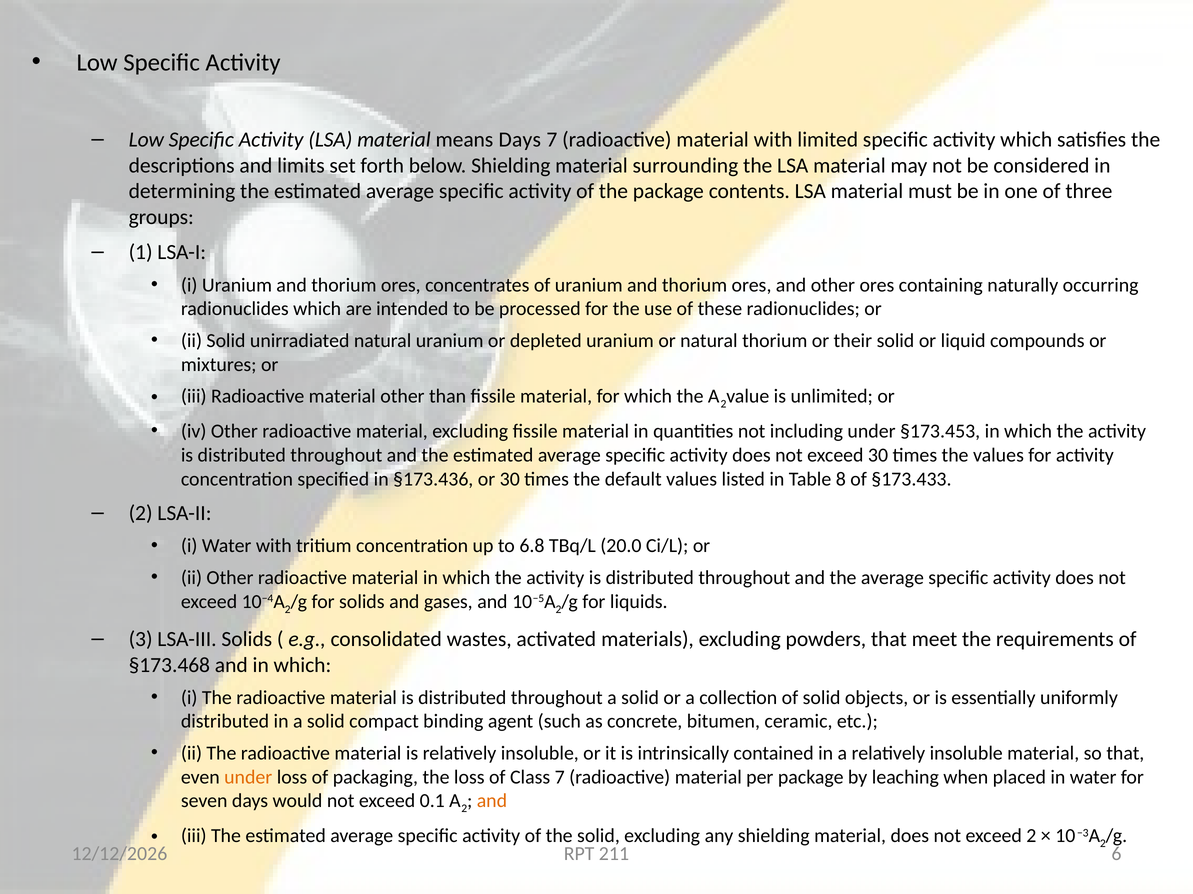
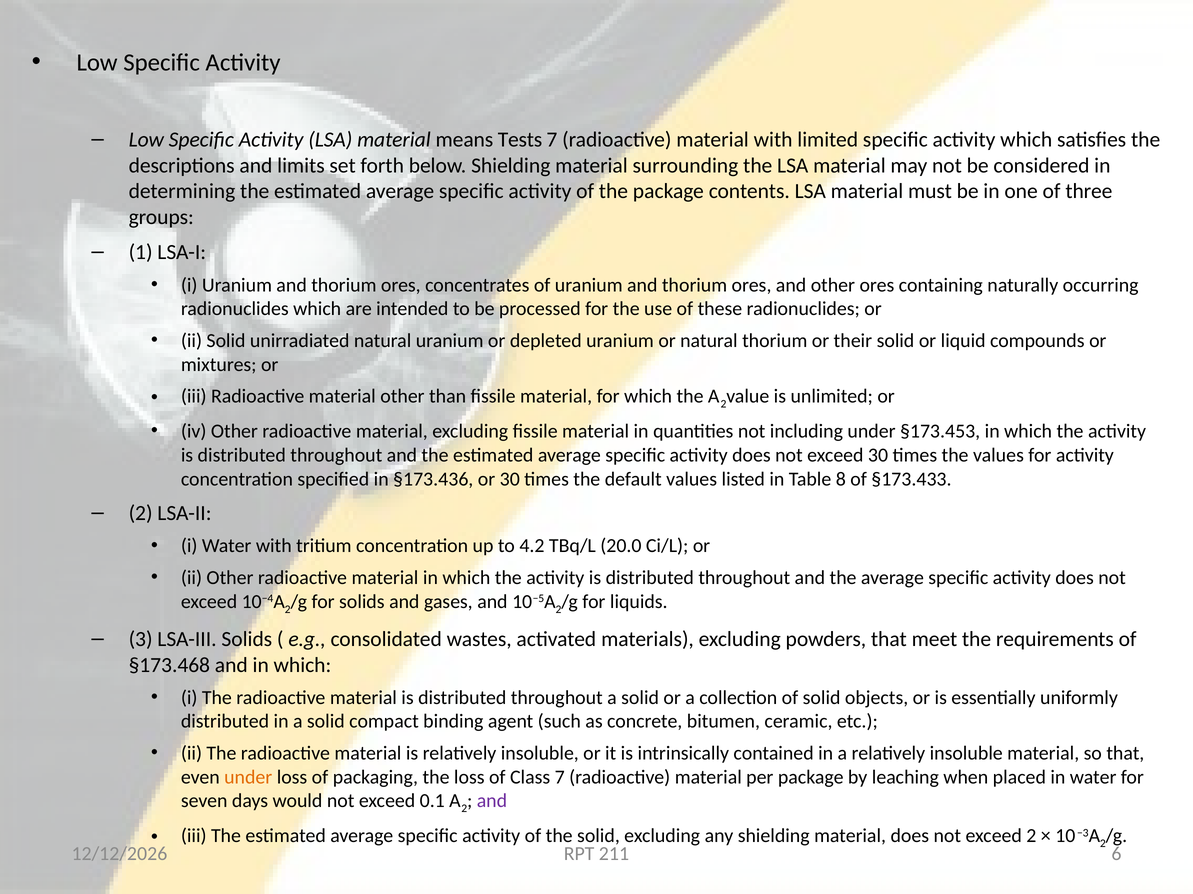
means Days: Days -> Tests (520, 140)
6.8: 6.8 -> 4.2 (532, 546)
and colour: orange -> purple (492, 802)
